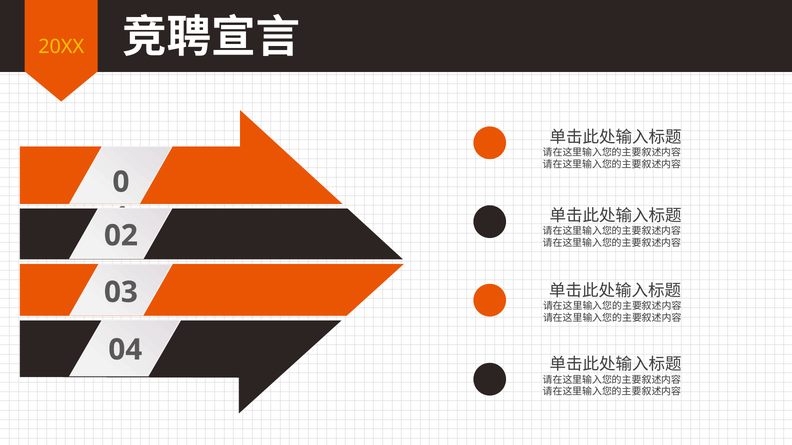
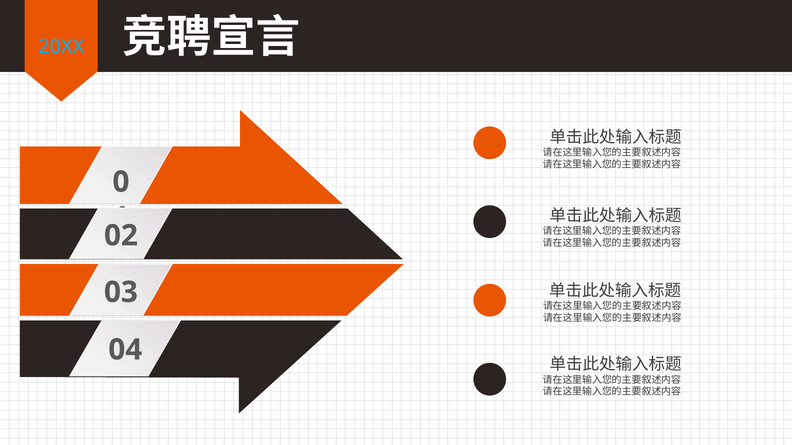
20XX colour: yellow -> light blue (61, 47)
